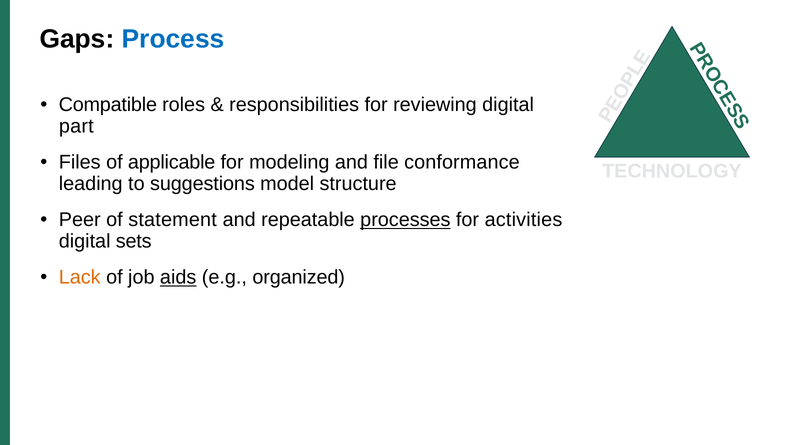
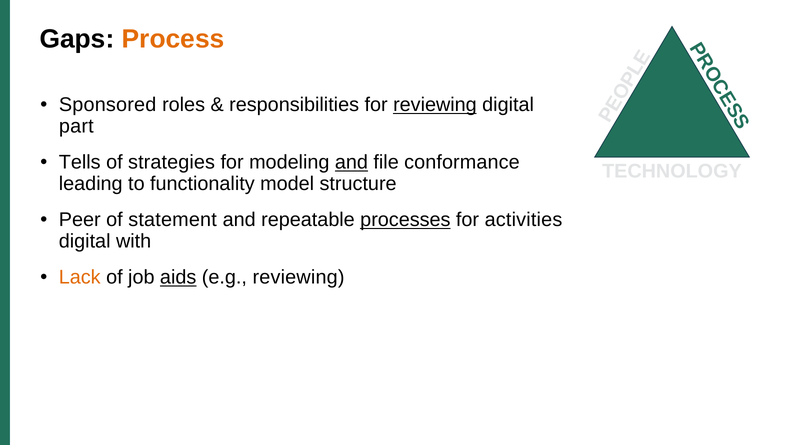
Process colour: blue -> orange (173, 39)
Compatible: Compatible -> Sponsored (108, 105)
reviewing underline: none -> present (435, 105)
Files: Files -> Tells (80, 163)
applicable: applicable -> strategies (172, 163)
and underline: none -> present (351, 163)
suggestions: suggestions -> functionality (202, 184)
sets: sets -> with (134, 242)
e.g organized: organized -> reviewing (299, 278)
